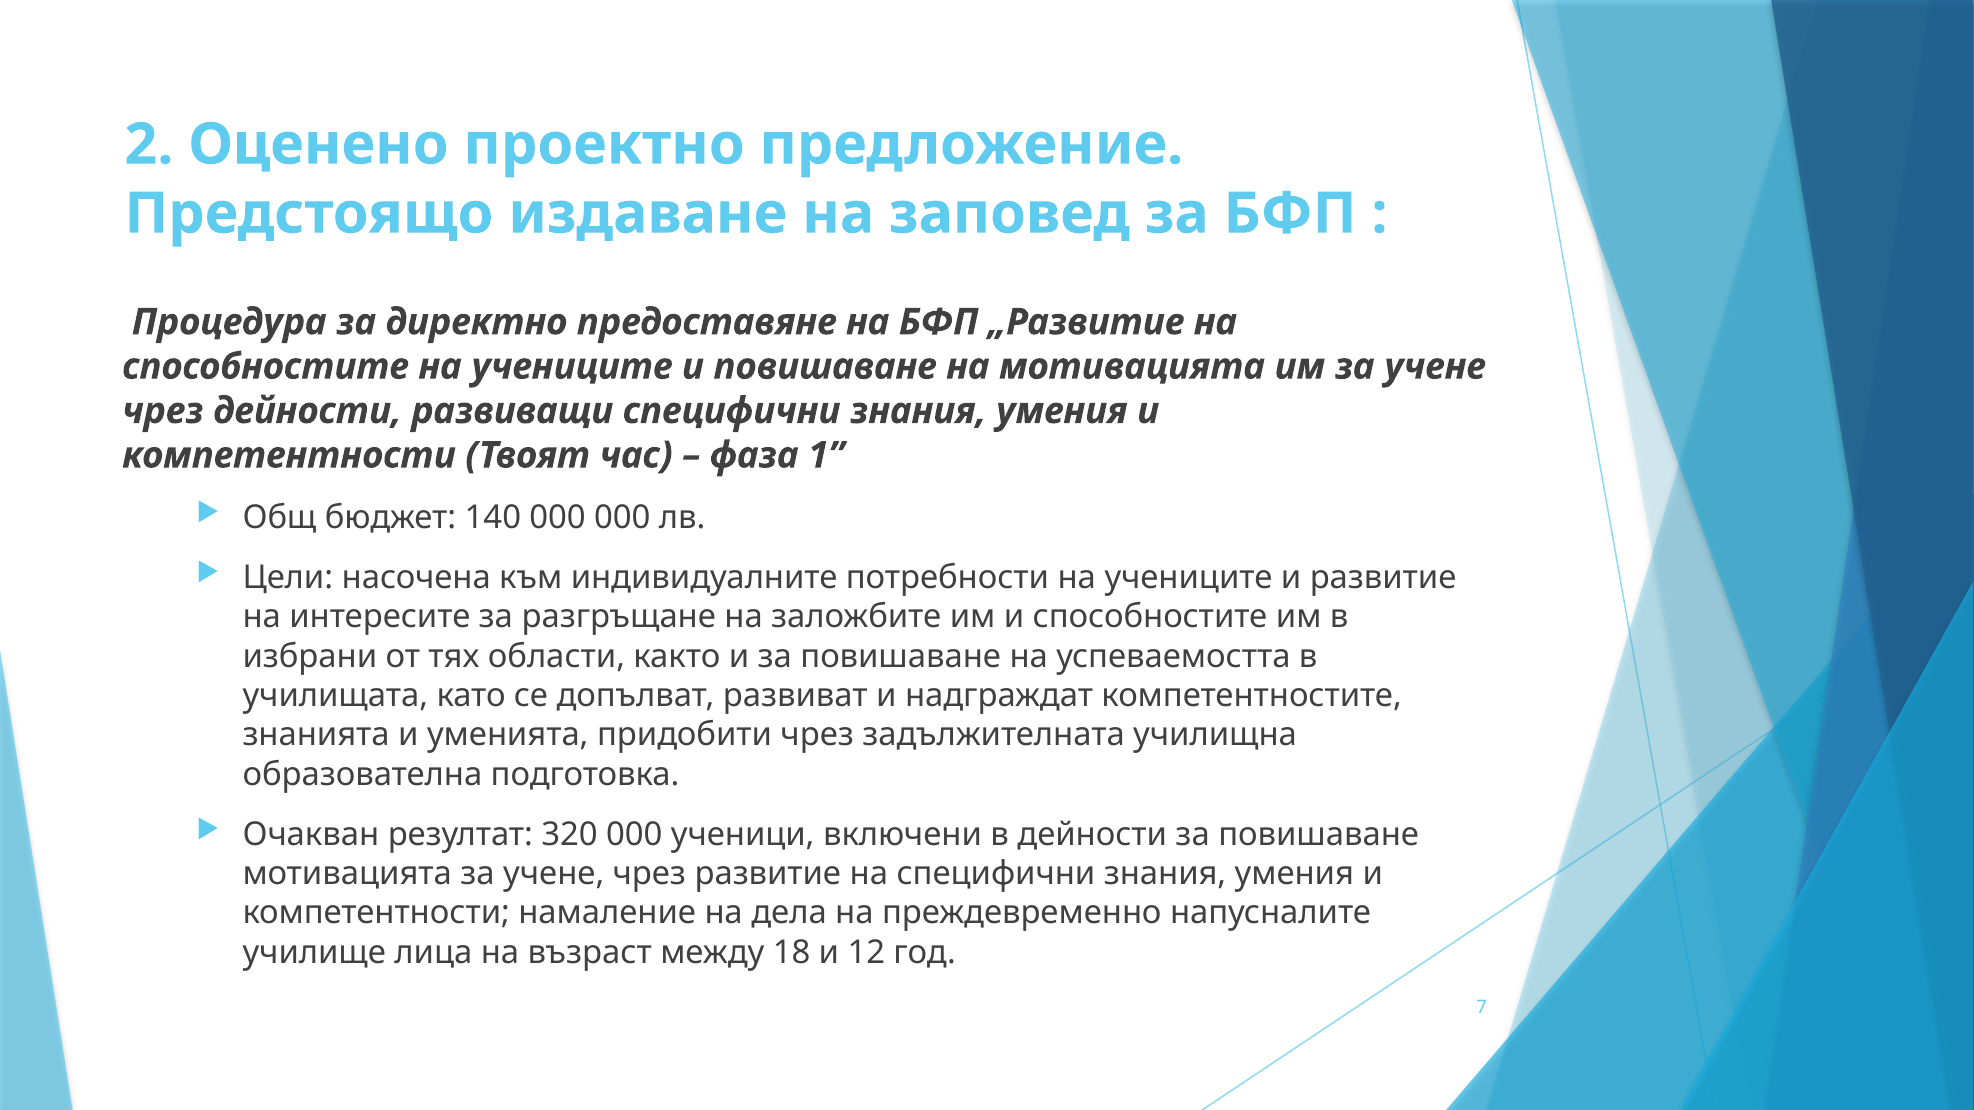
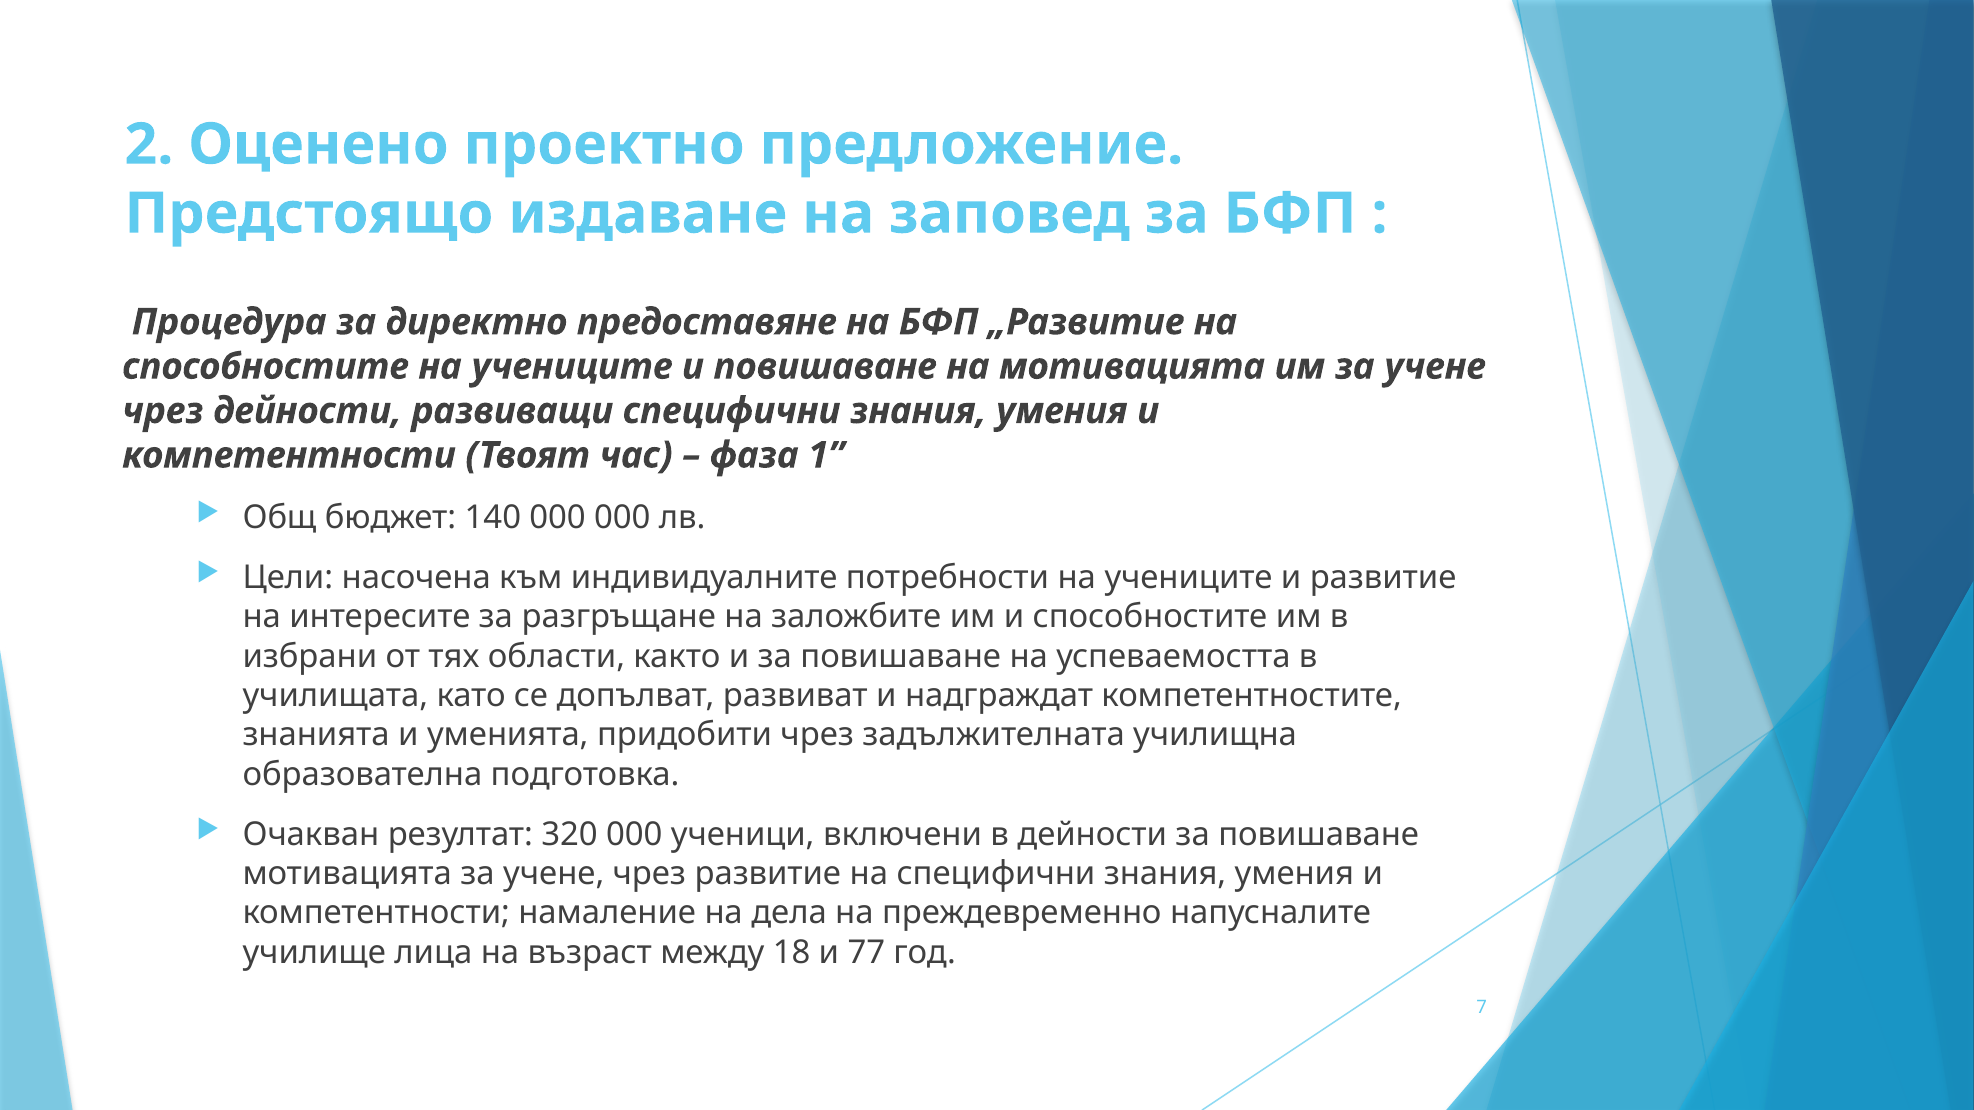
12: 12 -> 77 (866, 953)
